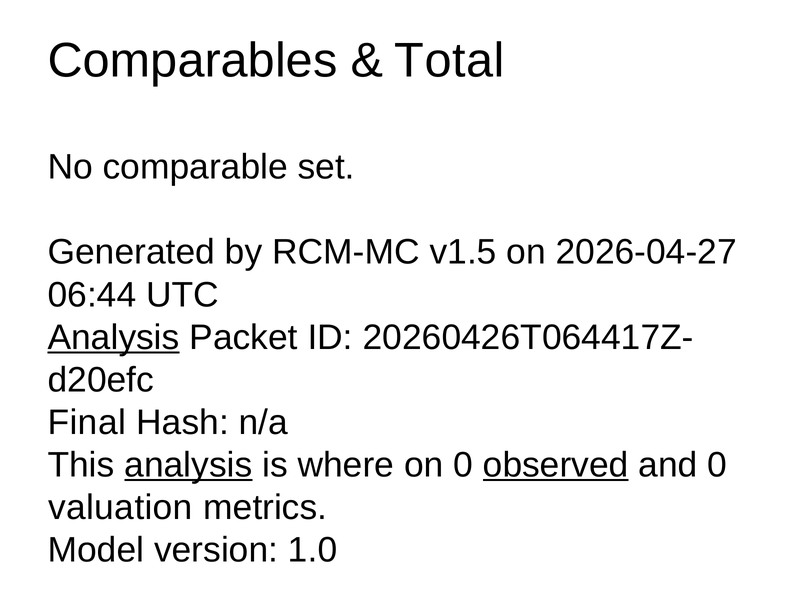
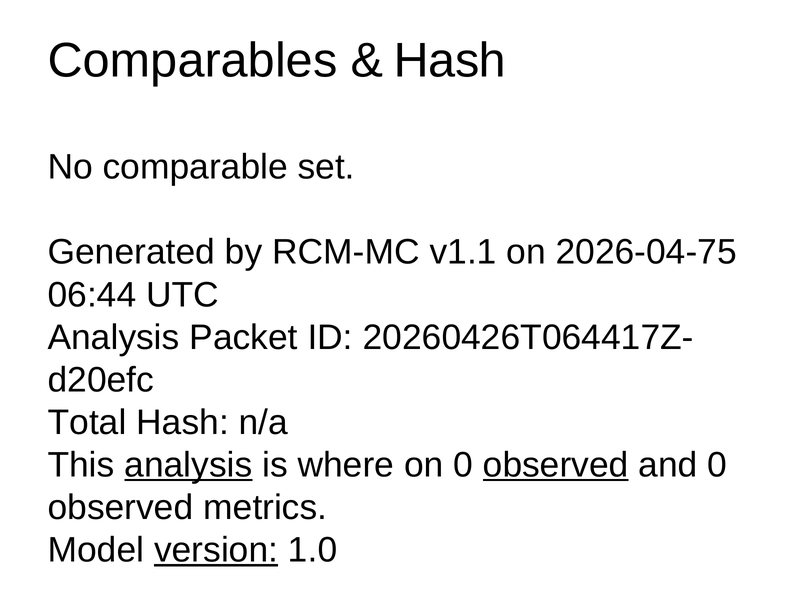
Total: Total -> Hash (450, 60)
v1.5: v1.5 -> v1.1 (463, 252)
2026-04-27: 2026-04-27 -> 2026-04-75 (646, 252)
Analysis underline: present -> none (114, 337)
Final: Final -> Total (87, 422)
valuation: valuation -> observed (121, 507)
version underline: none -> present (216, 550)
